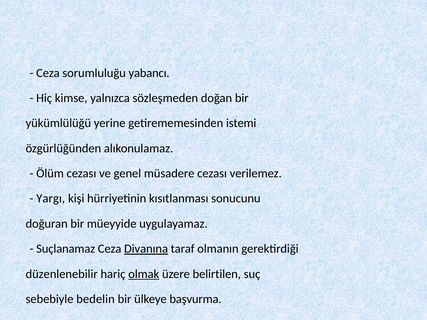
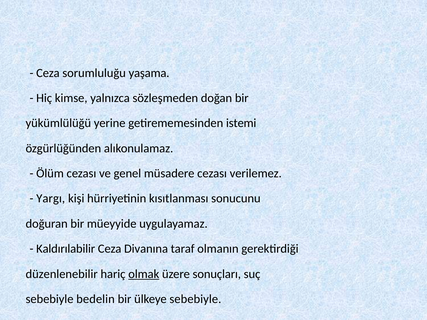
yabancı: yabancı -> yaşama (149, 73)
Suçlanamaz: Suçlanamaz -> Kaldırılabilir (66, 249)
Divanına underline: present -> none (146, 249)
belirtilen: belirtilen -> sonuçları (217, 274)
ülkeye başvurma: başvurma -> sebebiyle (195, 299)
